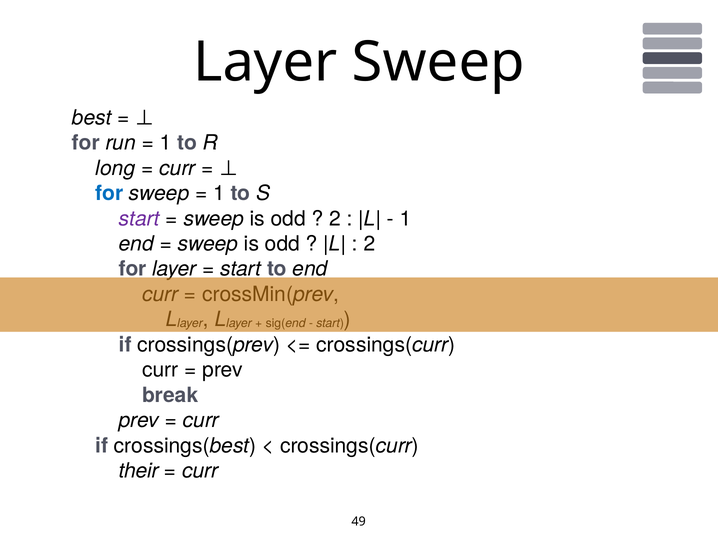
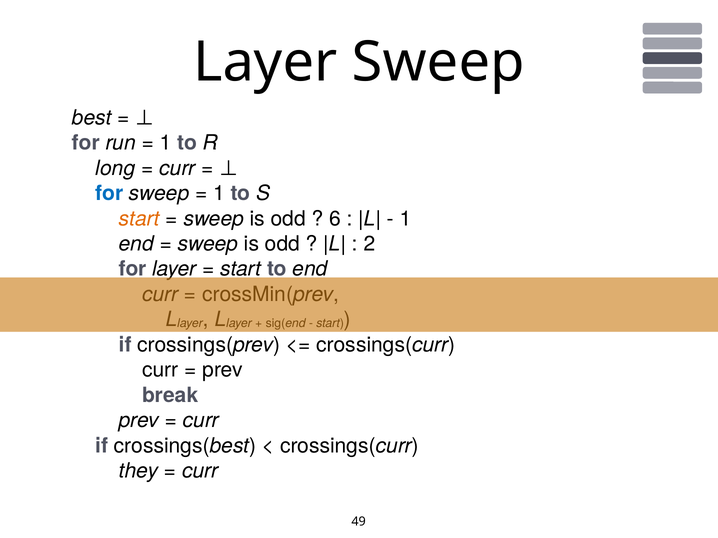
start colour: purple -> orange (139, 219)
2: 2 -> 6 (335, 219)
their: their -> they (139, 471)
